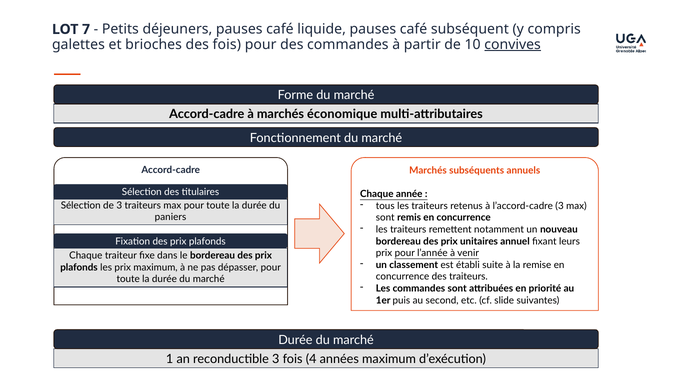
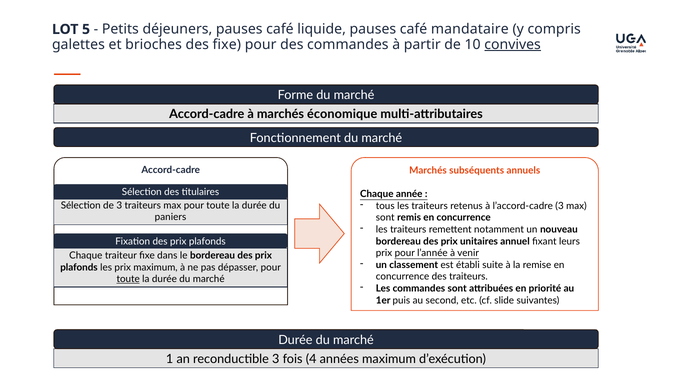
7: 7 -> 5 (86, 29)
subséquent: subséquent -> mandataire (470, 29)
des fois: fois -> fixe (227, 44)
toute underline: none -> present (128, 279)
